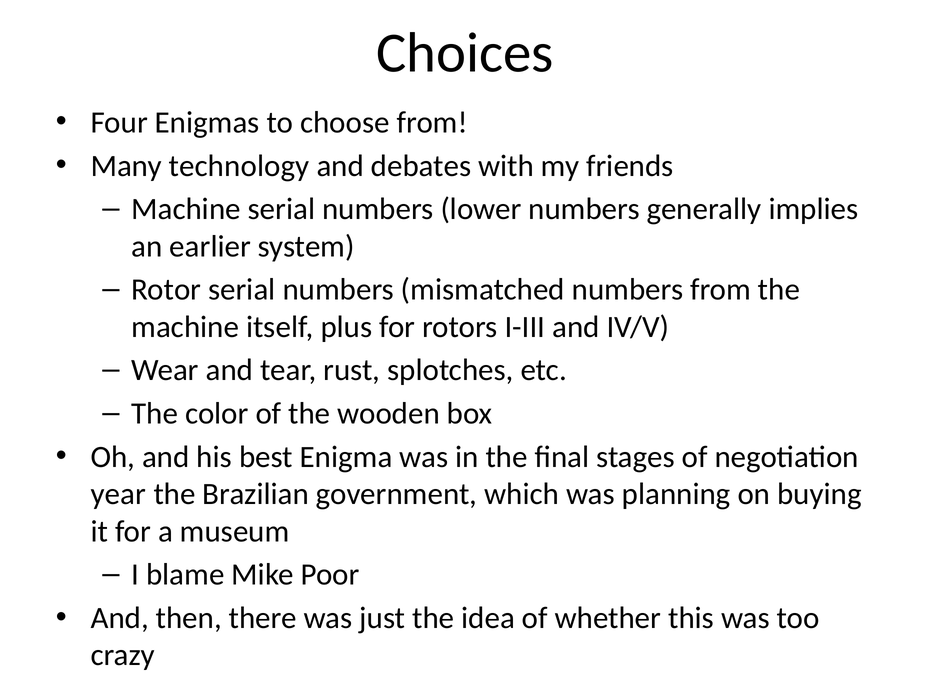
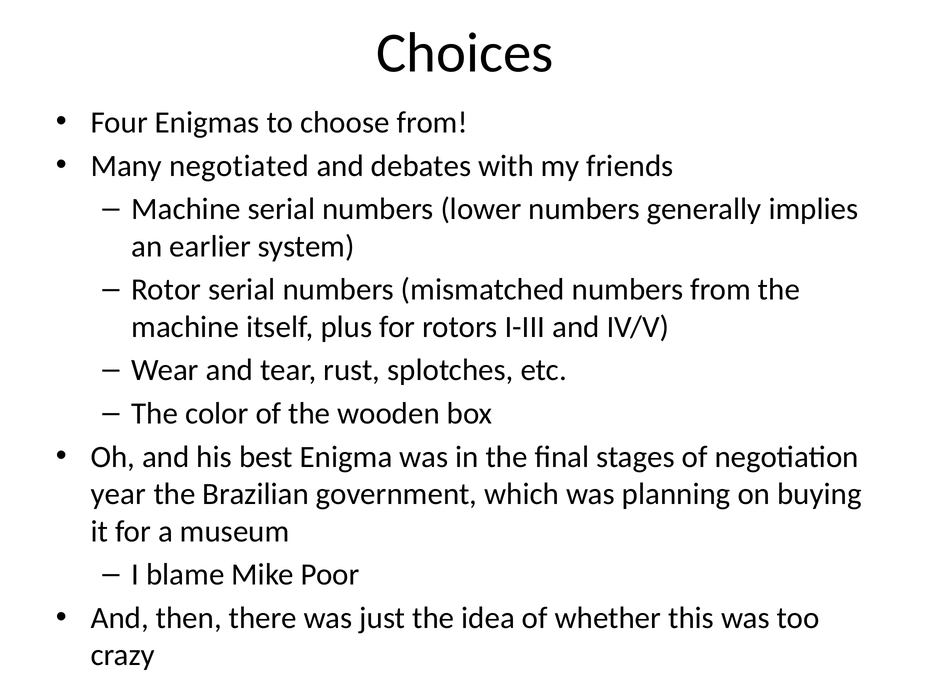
technology: technology -> negotiated (239, 166)
